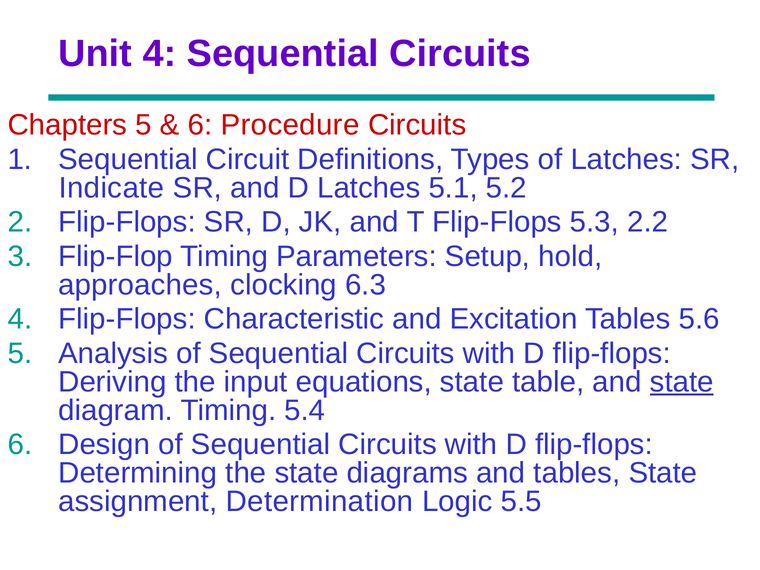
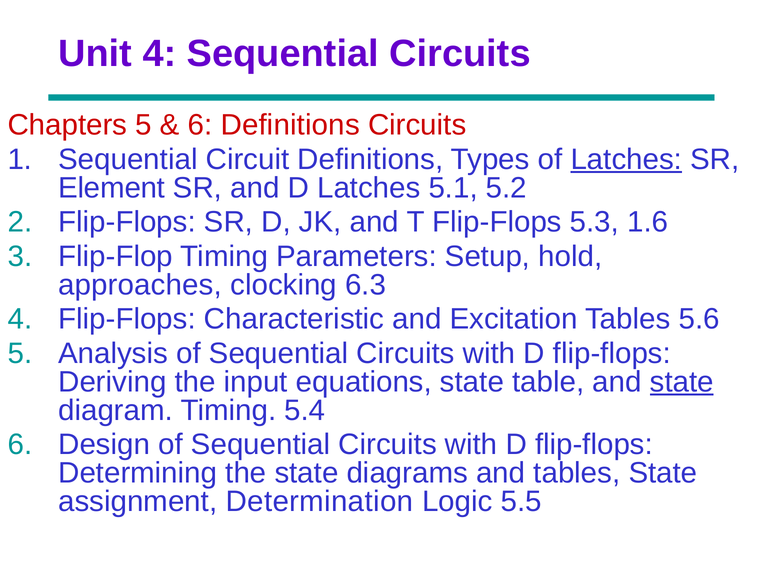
6 Procedure: Procedure -> Definitions (290, 125)
Latches underline: none -> present (626, 159)
Indicate: Indicate -> Element (112, 188)
2.2: 2.2 -> 1.6 (648, 222)
